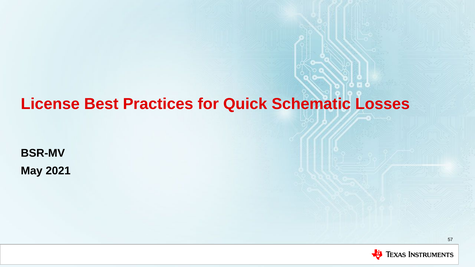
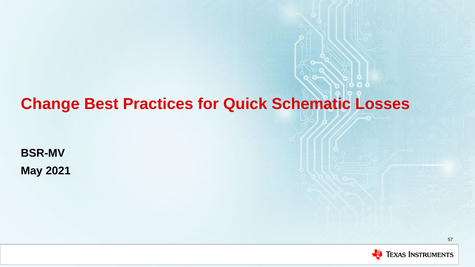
License: License -> Change (50, 104)
